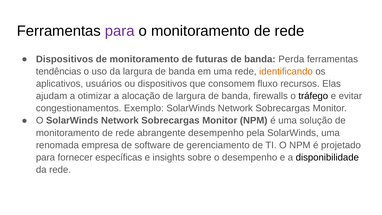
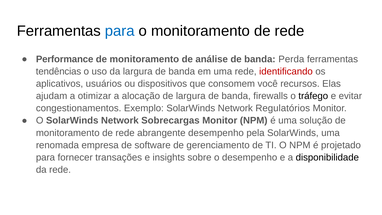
para colour: purple -> blue (120, 31)
Dispositivos: Dispositivos -> Performance (65, 59)
futuras: futuras -> análise (212, 59)
identificando colour: orange -> red (286, 71)
fluxo: fluxo -> você (268, 84)
Exemplo SolarWinds Network Sobrecargas: Sobrecargas -> Regulatórios (283, 108)
específicas: específicas -> transações (119, 157)
